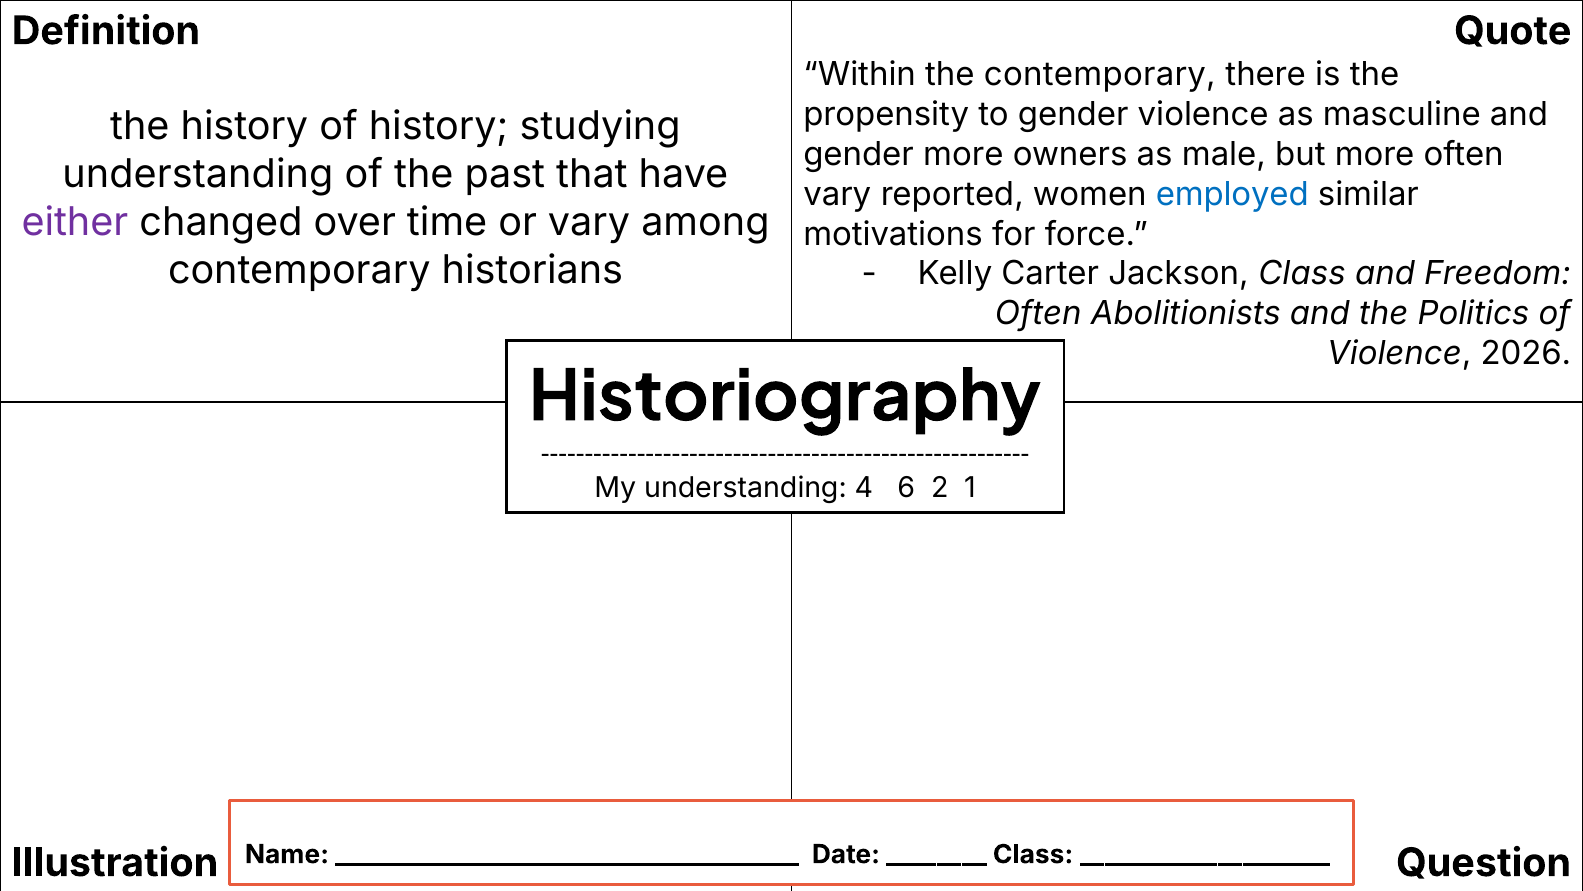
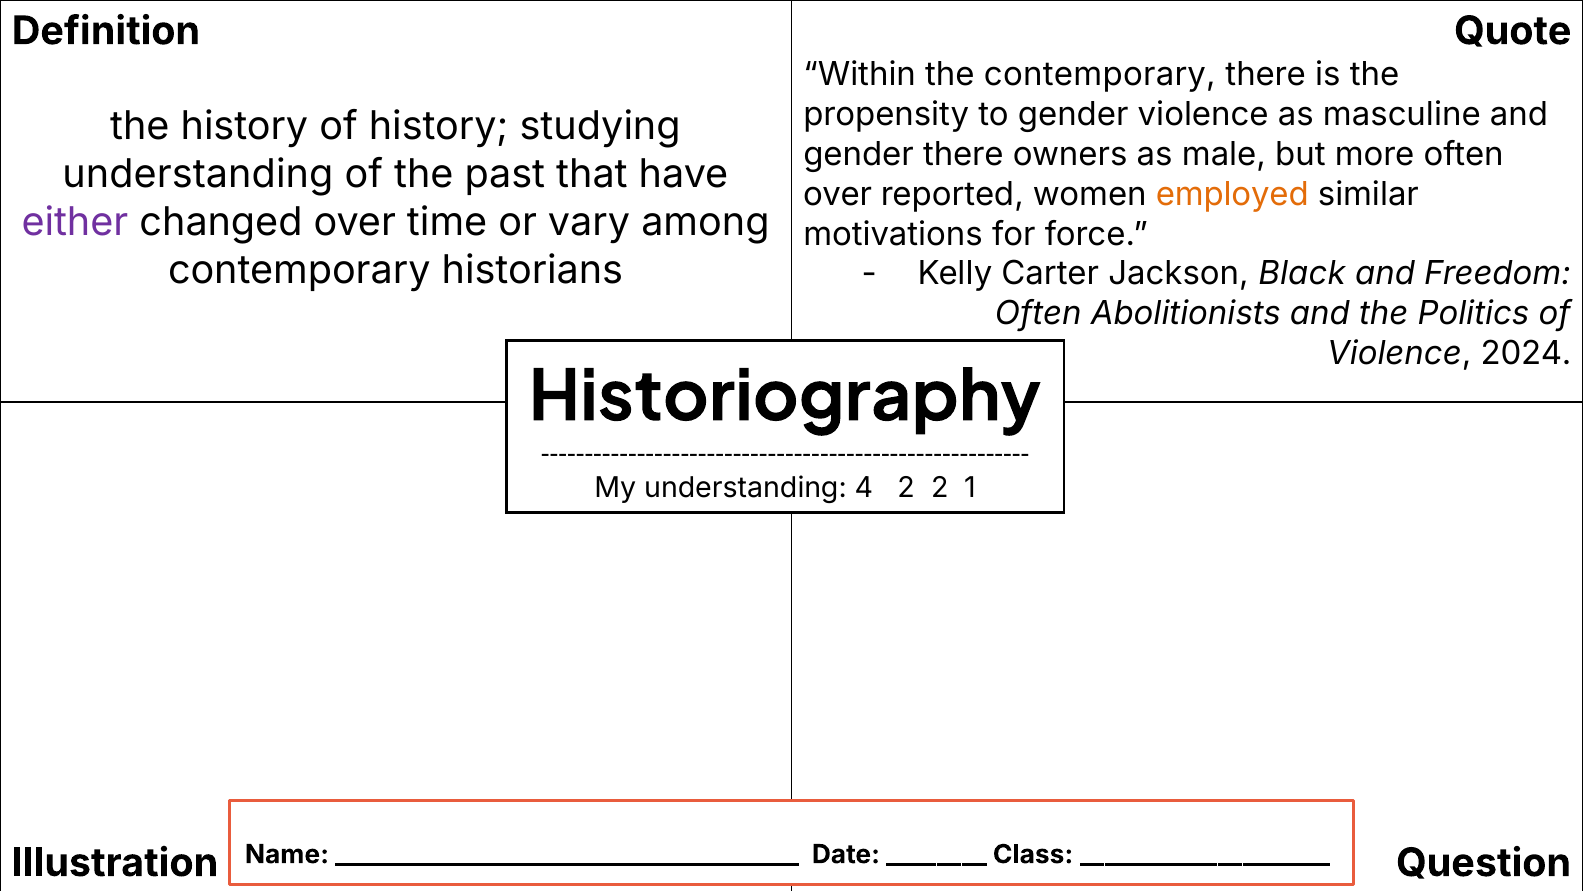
gender more: more -> there (963, 154)
vary: vary -> over (837, 194)
employed colour: blue -> orange (1232, 194)
Jackson Class: Class -> Black (1302, 274)
2026: 2026 -> 2024 (1526, 353)
4 6: 6 -> 2 (906, 488)
